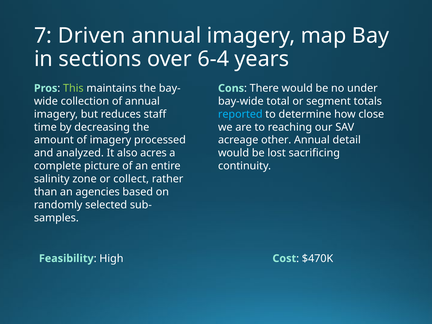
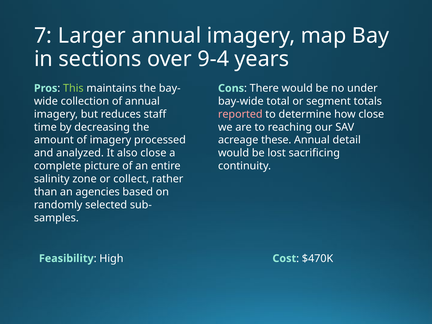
Driven: Driven -> Larger (92, 36)
6-4: 6-4 -> 9-4 (213, 59)
reported colour: light blue -> pink (240, 114)
other: other -> these (276, 140)
also acres: acres -> close (153, 153)
